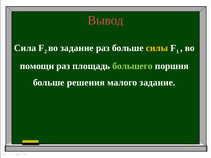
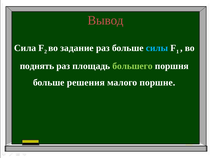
силы colour: yellow -> light blue (157, 48)
помощи: помощи -> поднять (37, 66)
малого задание: задание -> поршне (157, 83)
